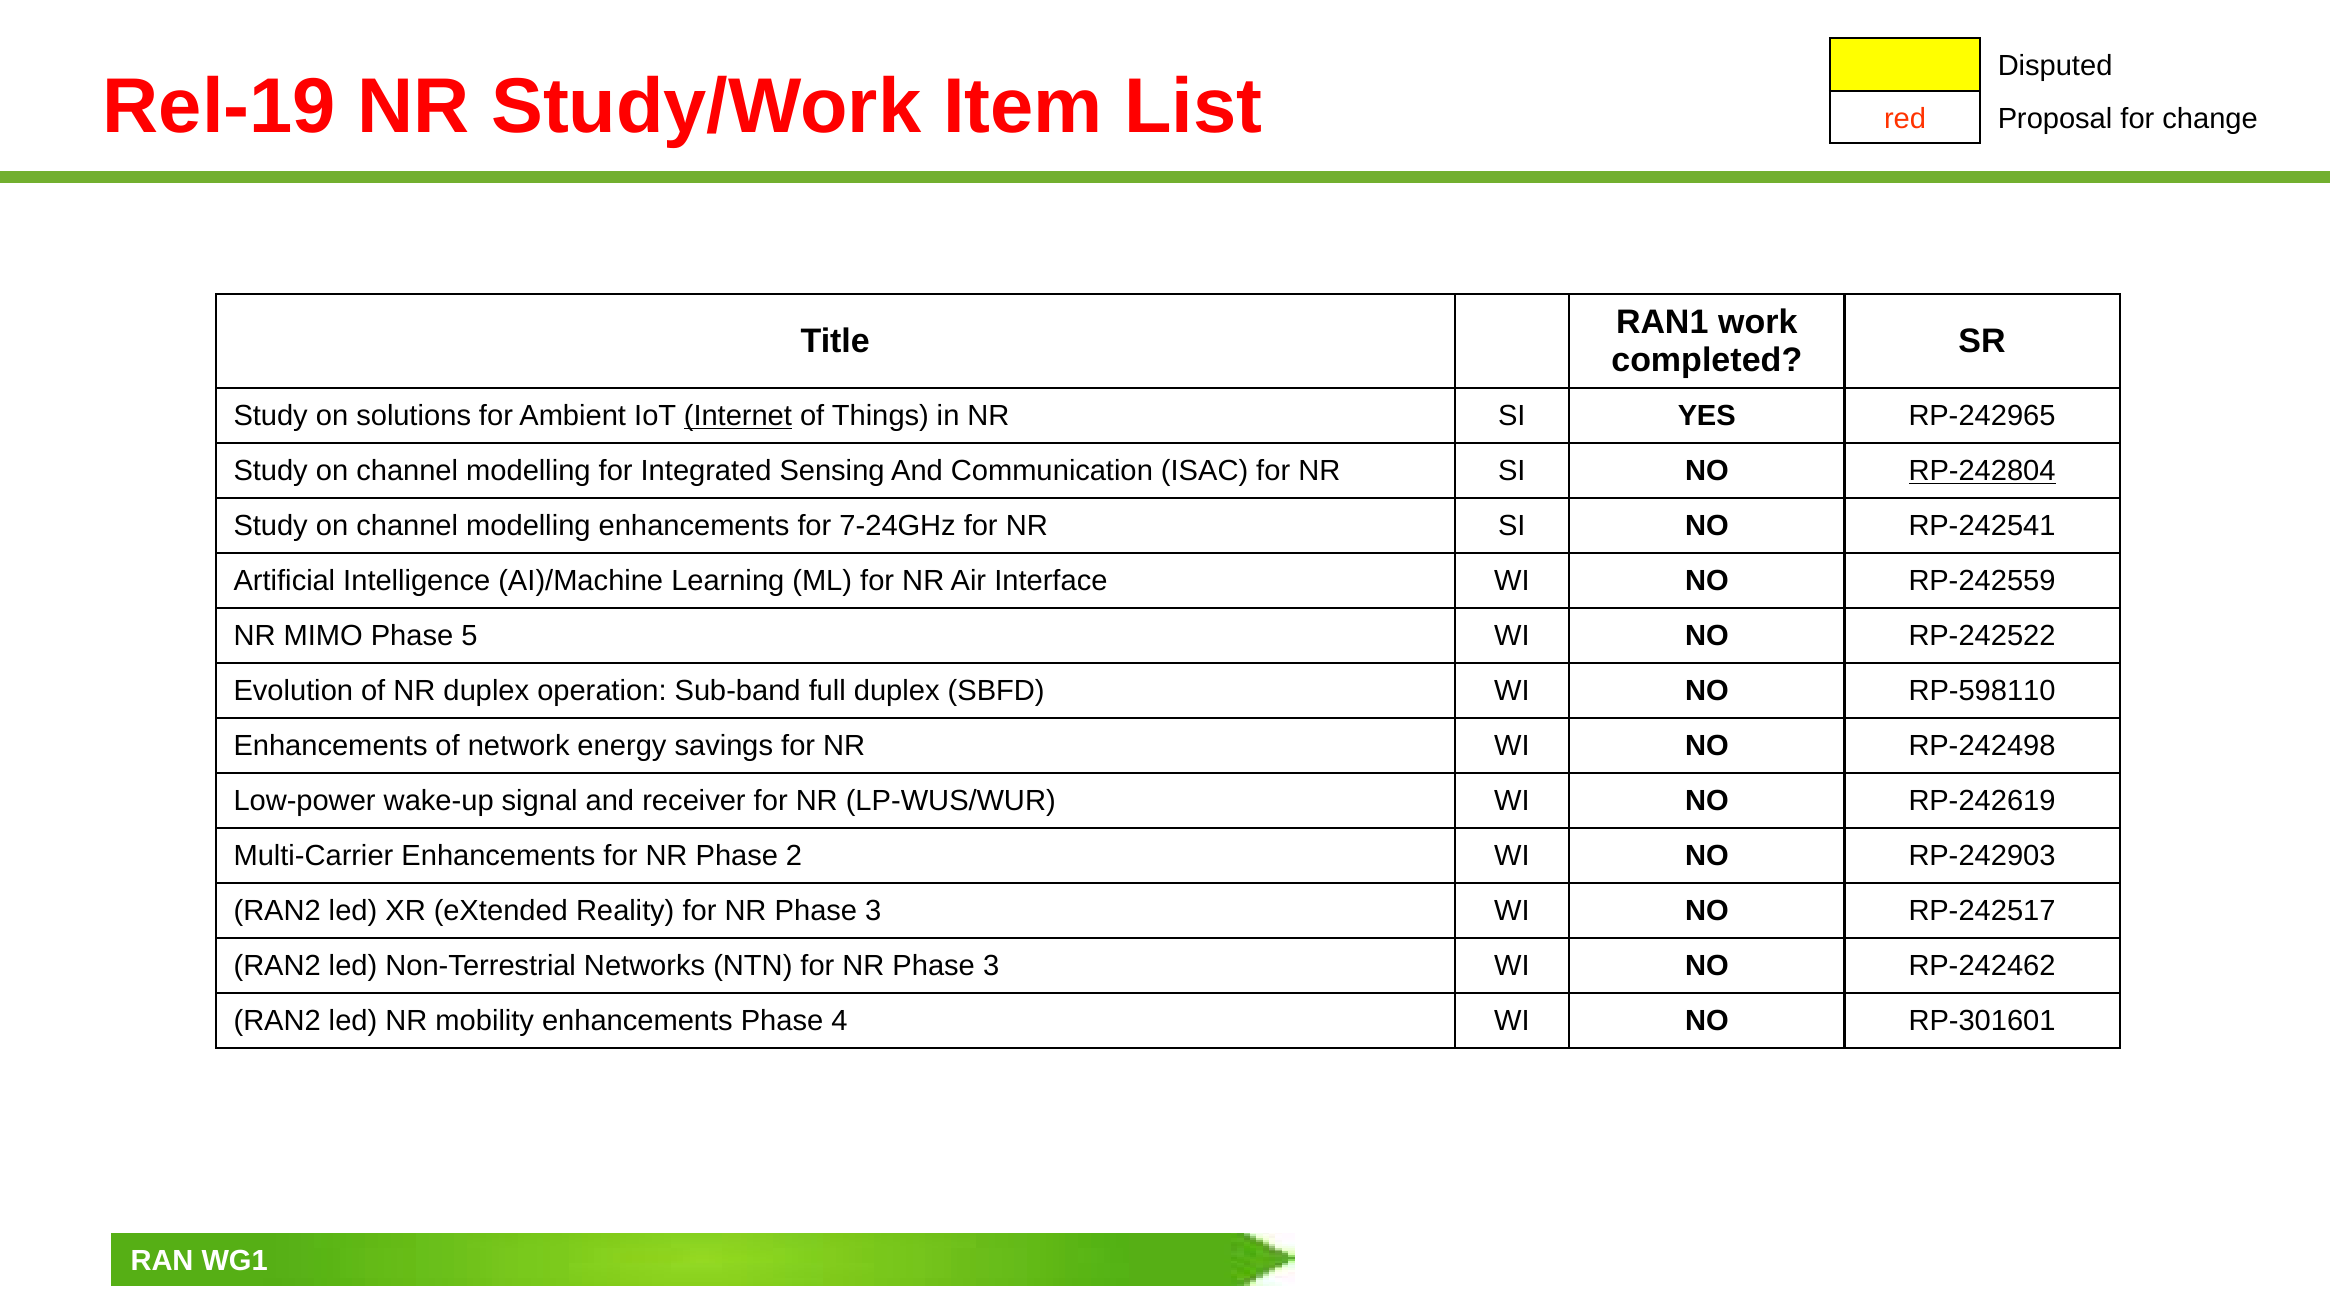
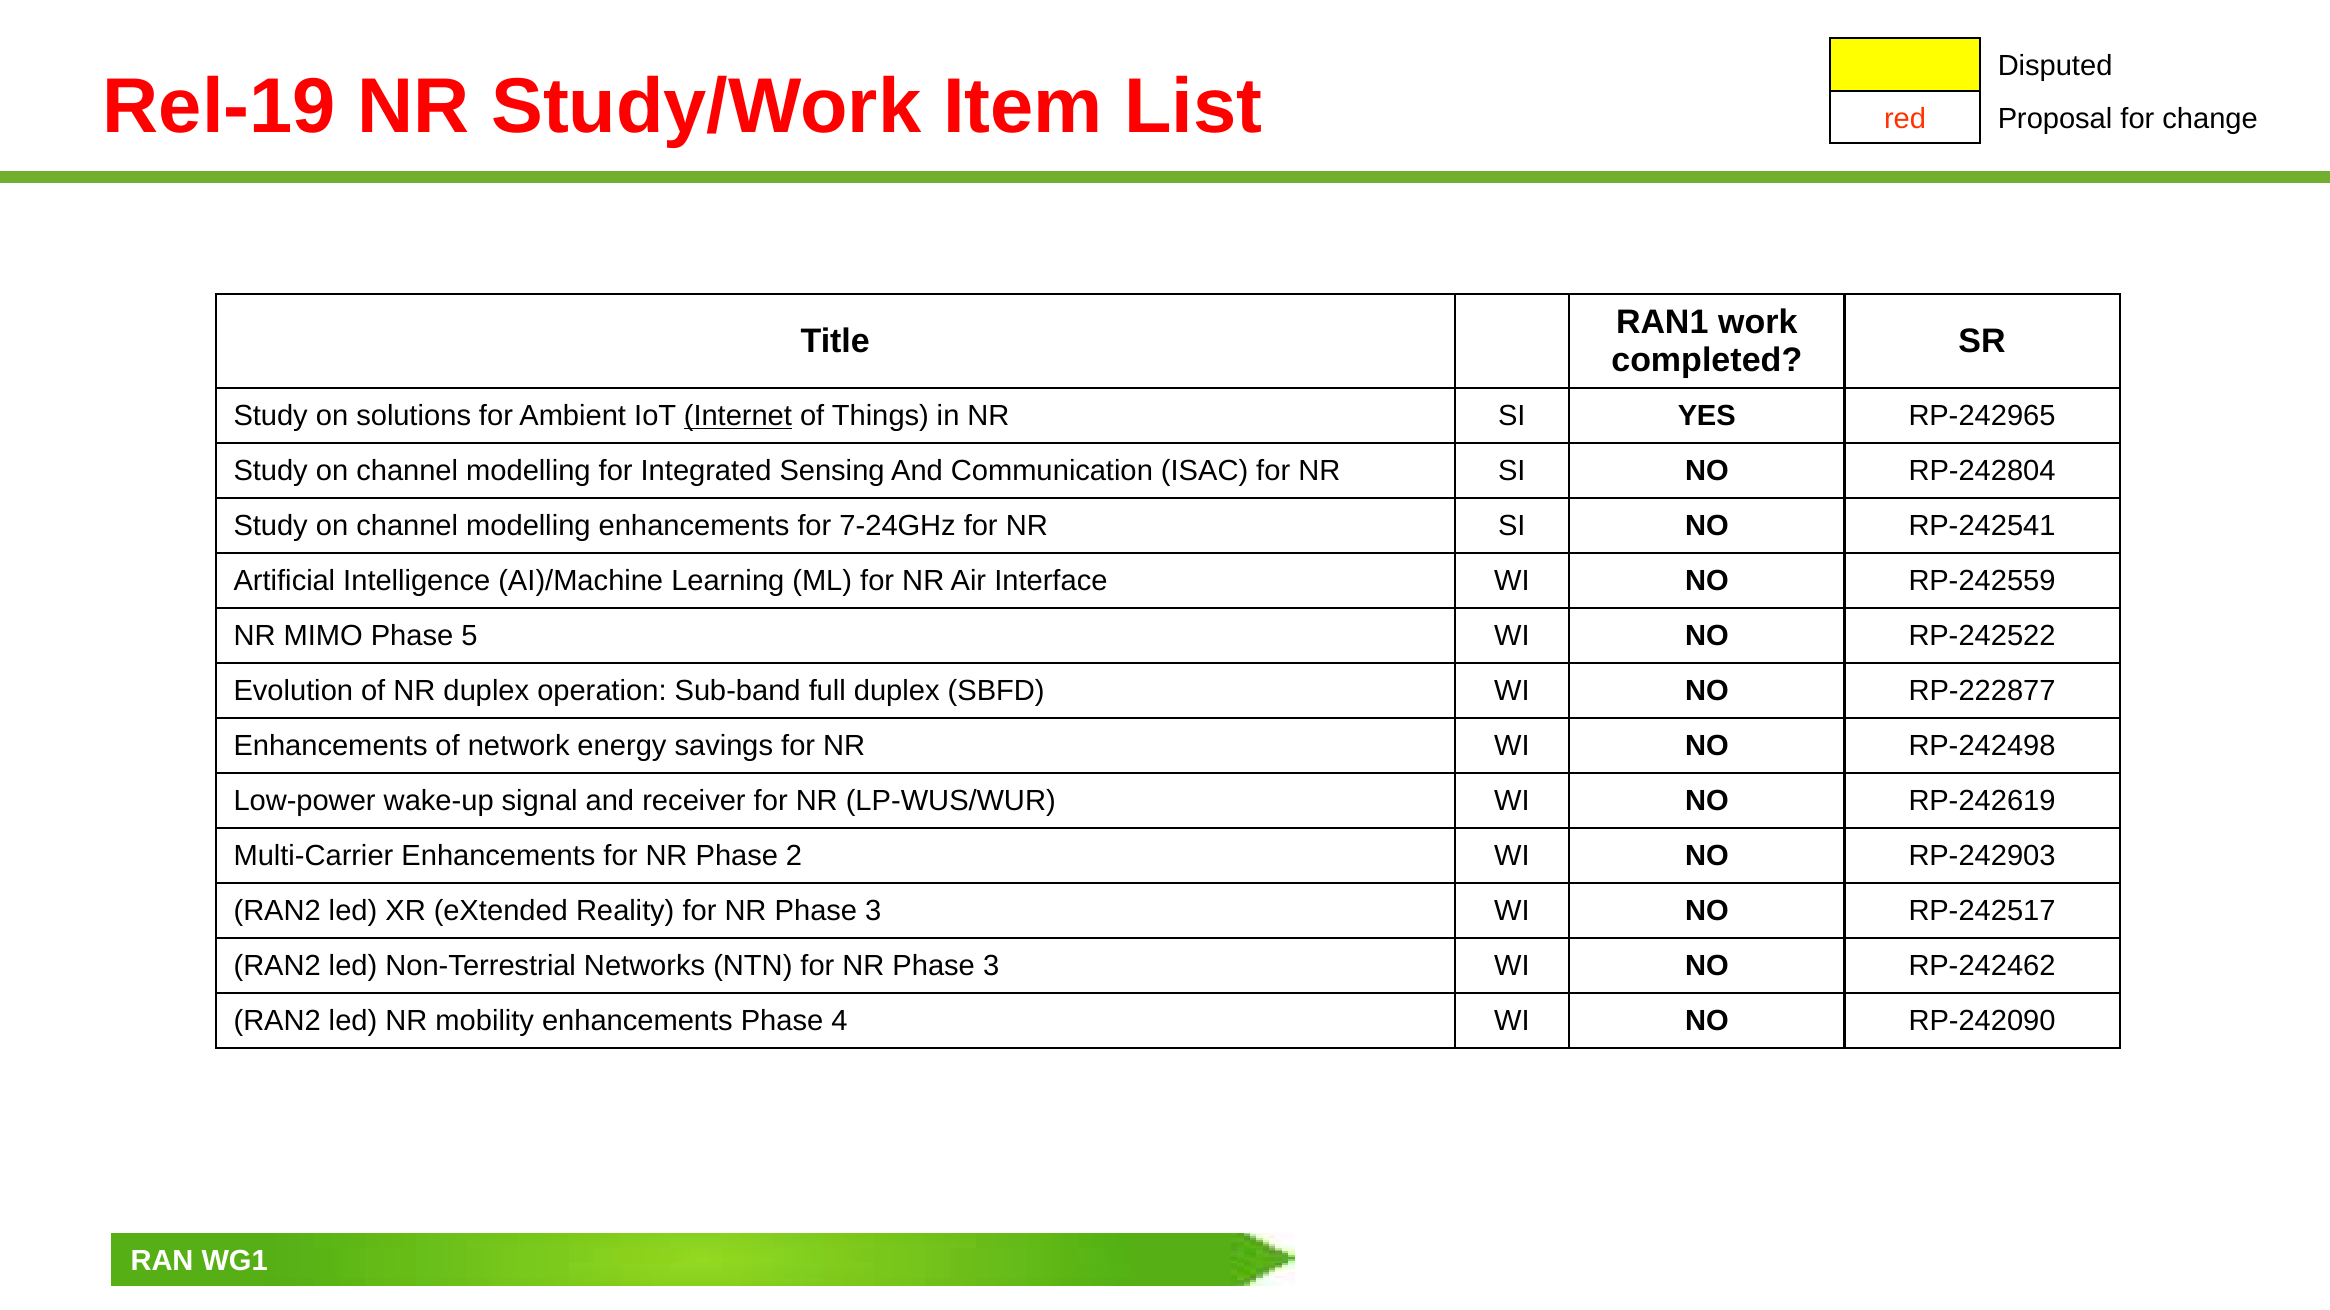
RP-242804 underline: present -> none (1982, 471)
RP-598110: RP-598110 -> RP-222877 (1982, 691)
RP-301601: RP-301601 -> RP-242090 (1982, 1022)
